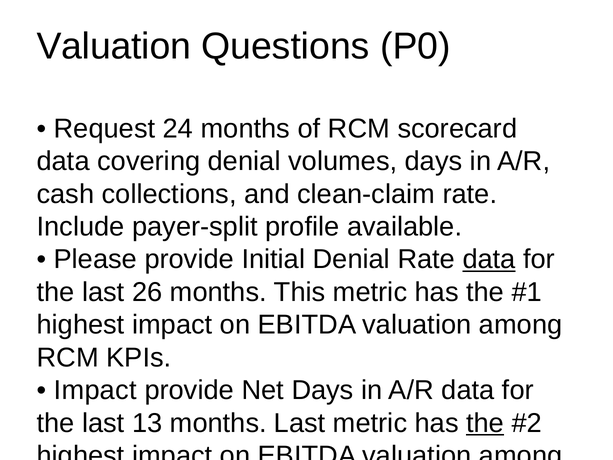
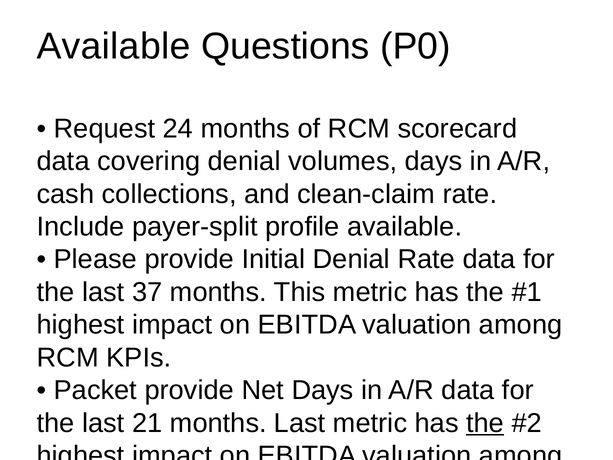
Valuation: Valuation -> Available (114, 47)
data underline: present -> none (489, 259)
26: 26 -> 37 (147, 292)
Impact: Impact -> Packet (95, 390)
13: 13 -> 21 (147, 423)
